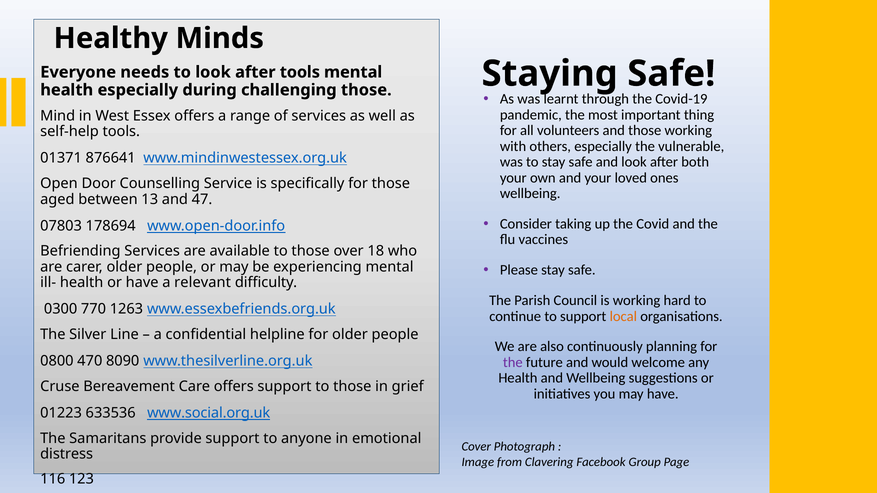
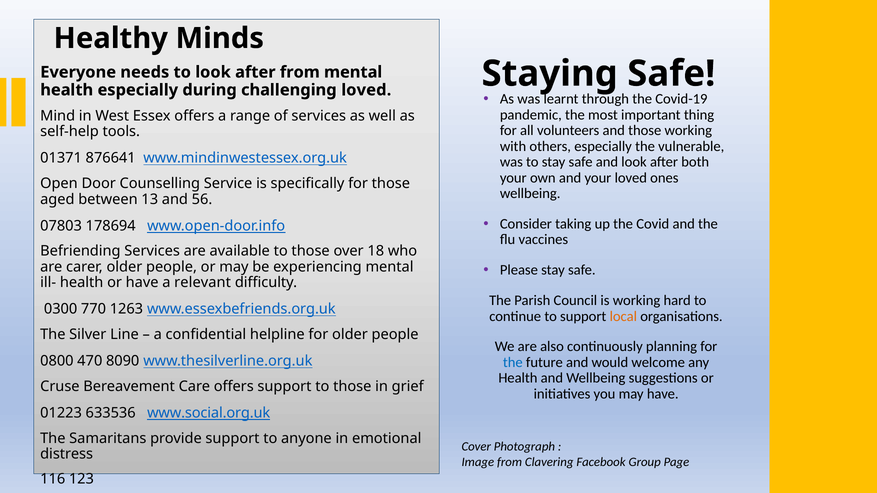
after tools: tools -> from (300, 72)
challenging those: those -> loved (366, 90)
47: 47 -> 56 (202, 199)
the colour: purple -> blue (513, 363)
